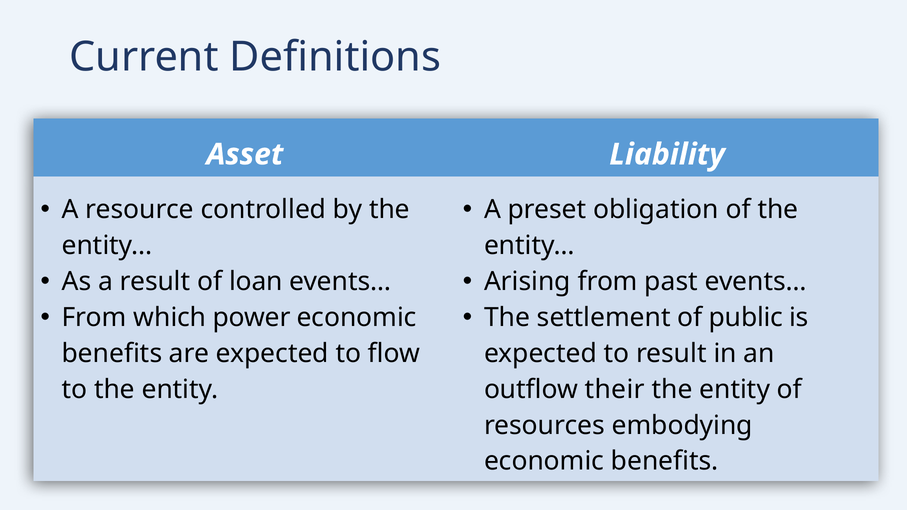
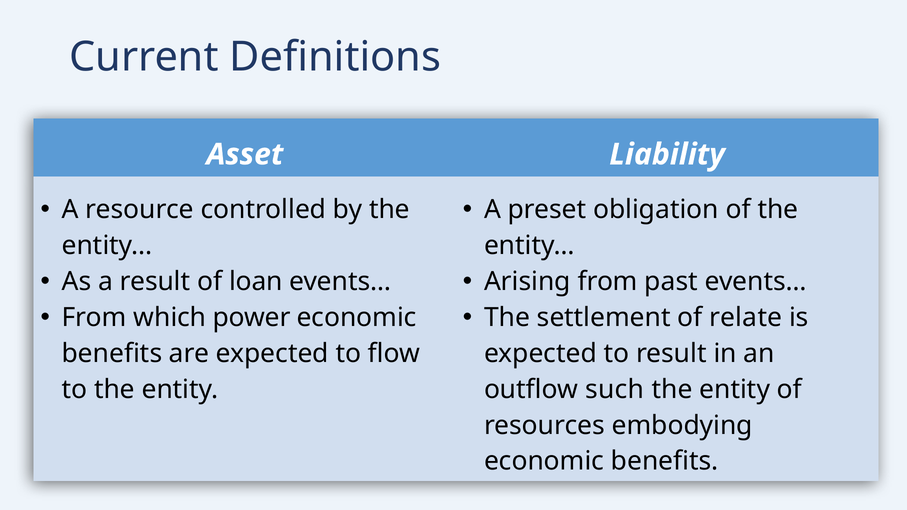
public: public -> relate (746, 318)
their: their -> such (615, 390)
